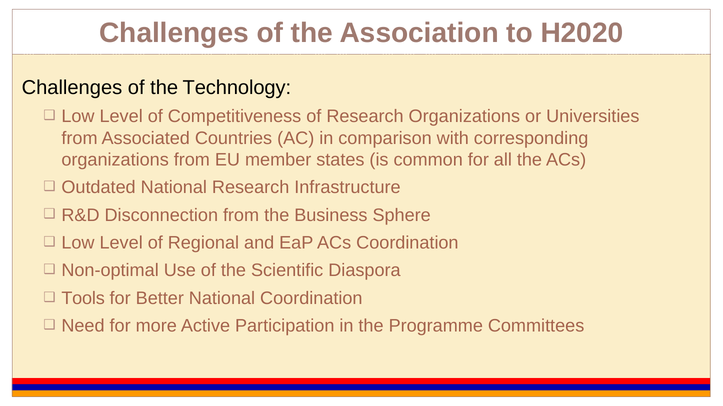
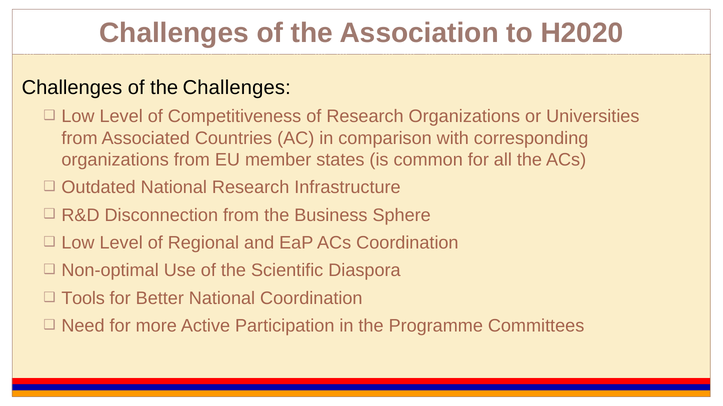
the Technology: Technology -> Challenges (237, 88)
